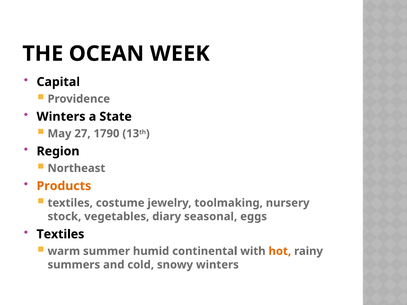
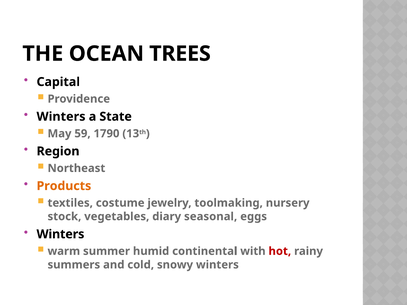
WEEK: WEEK -> TREES (180, 54)
27: 27 -> 59 (83, 134)
Textiles: Textiles -> Winters (60, 234)
hot colour: orange -> red (280, 251)
